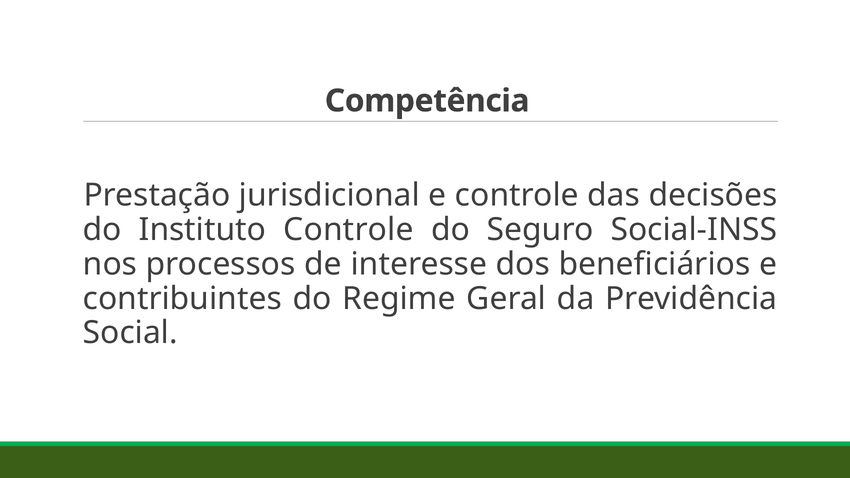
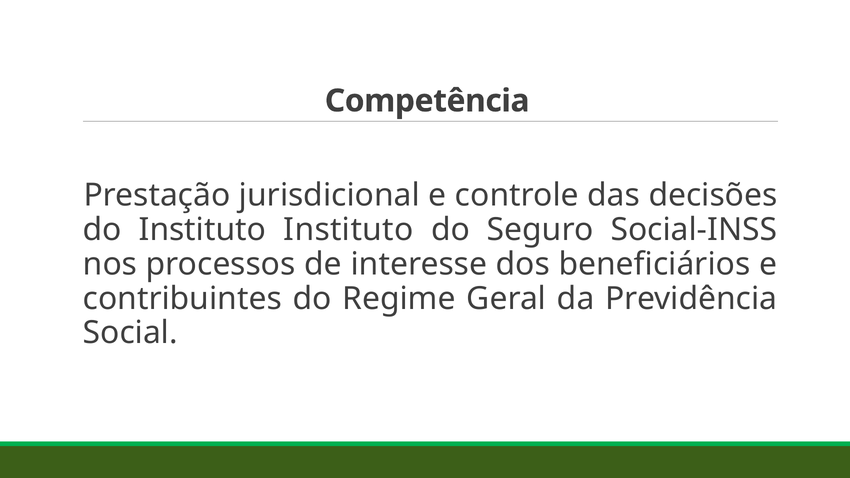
Instituto Controle: Controle -> Instituto (348, 230)
